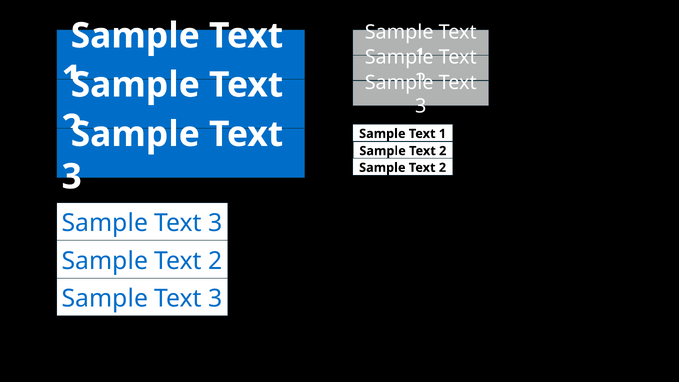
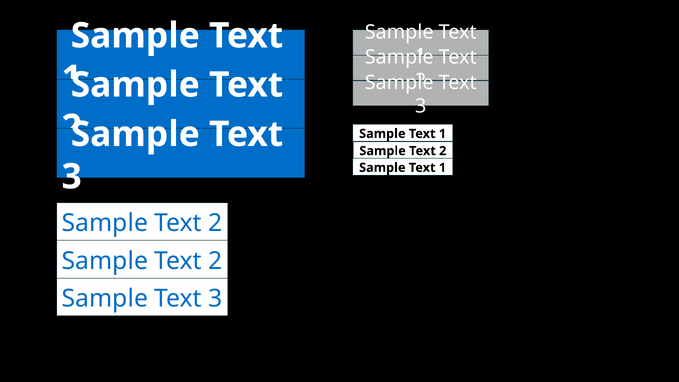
2: 2 -> 1 (442, 168)
3: 3 -> 2 (215, 223)
